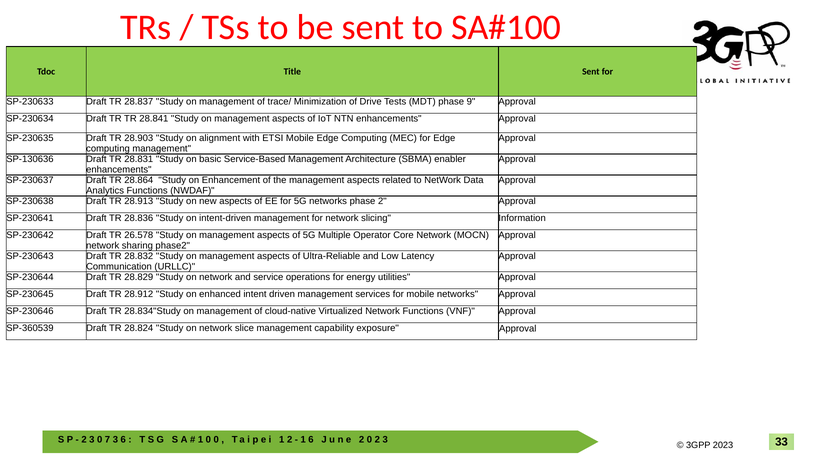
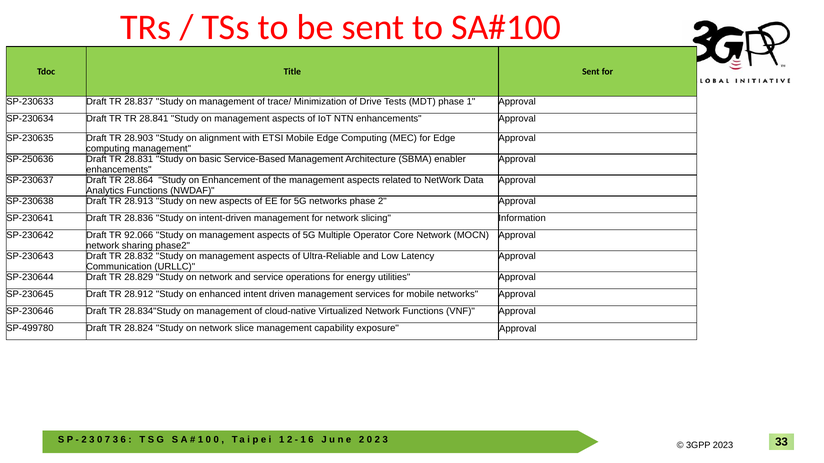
phase 9: 9 -> 1 (471, 102)
SP-130636: SP-130636 -> SP-250636 (30, 159)
26.578: 26.578 -> 92.066 (139, 235)
SP-360539: SP-360539 -> SP-499780 (30, 328)
